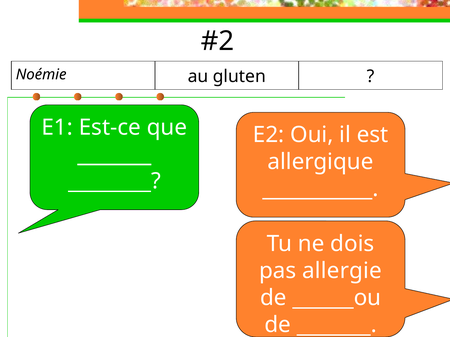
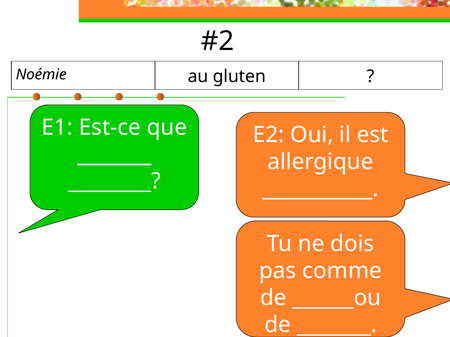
allergie: allergie -> comme (342, 271)
